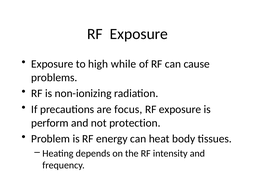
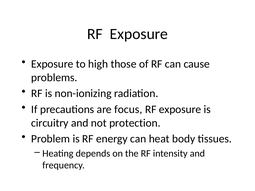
while: while -> those (124, 64)
perform: perform -> circuitry (50, 123)
